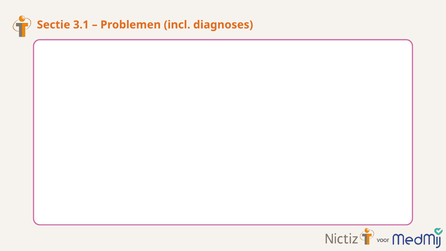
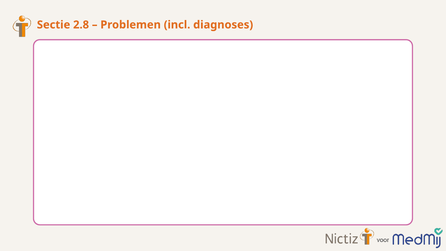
3.1: 3.1 -> 2.8 (81, 25)
